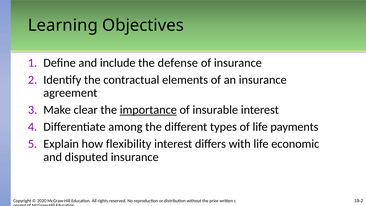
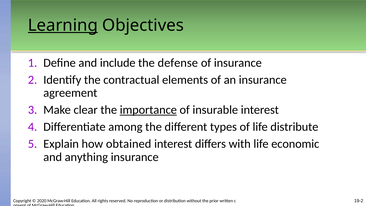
Learning underline: none -> present (63, 25)
payments: payments -> distribute (294, 127)
flexibility: flexibility -> obtained (129, 144)
disputed: disputed -> anything (86, 157)
